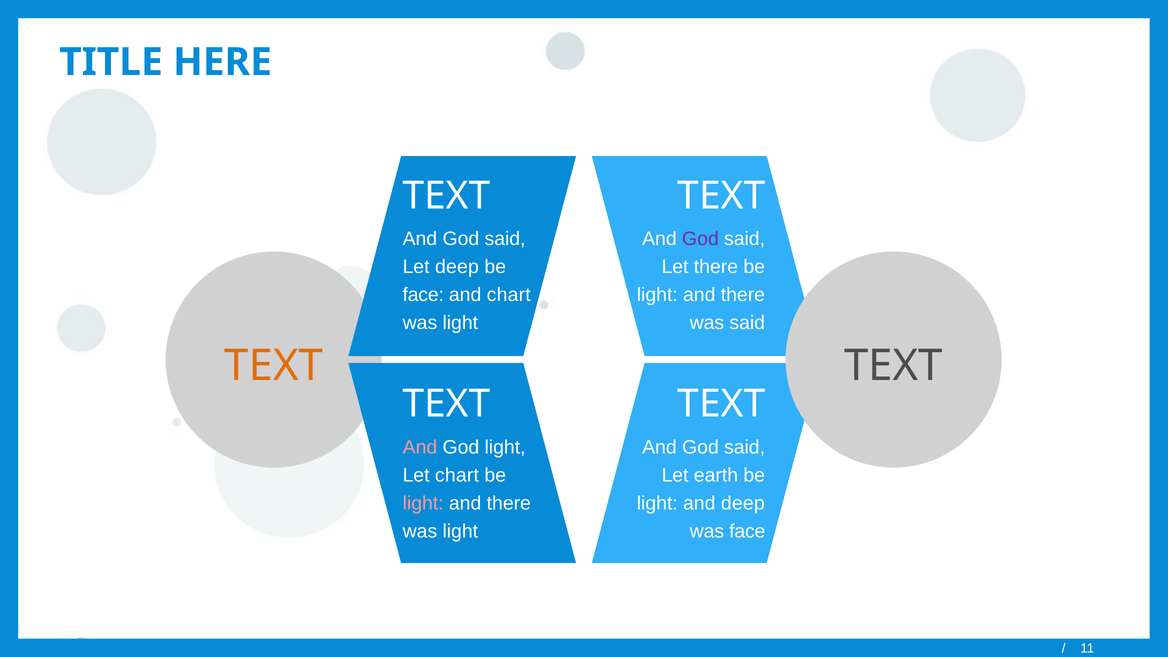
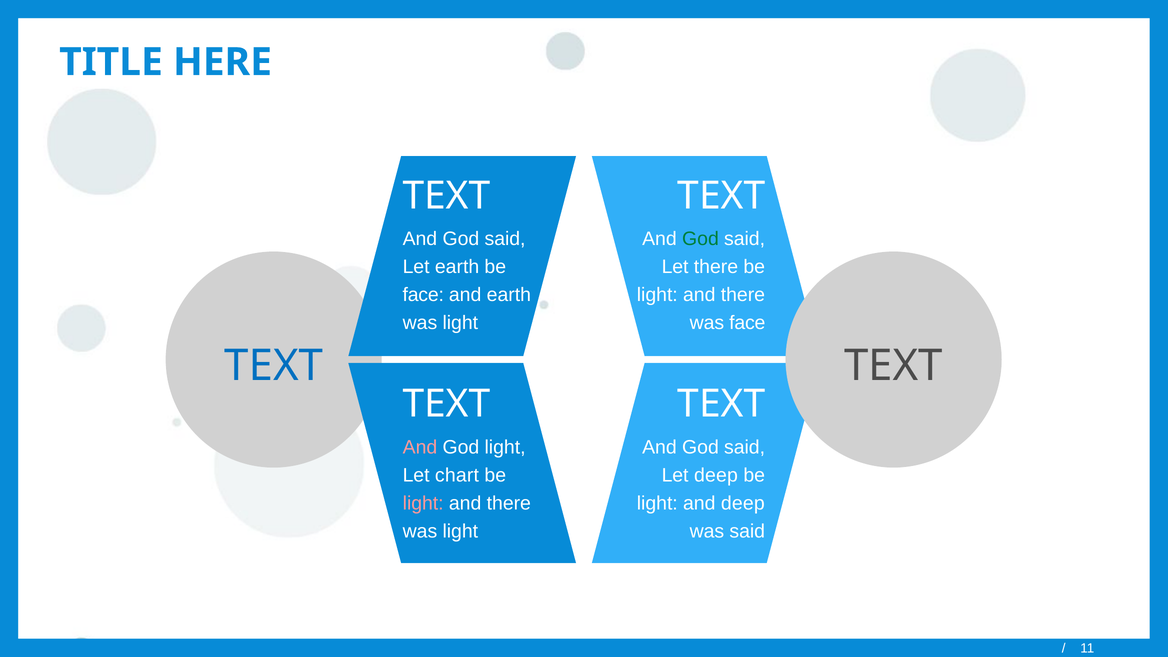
God colour: purple -> green (700, 239)
Let deep: deep -> earth (457, 267)
and chart: chart -> earth (509, 295)
was said: said -> face (747, 323)
TEXT colour: orange -> blue (274, 366)
Let earth: earth -> deep (716, 475)
was face: face -> said (747, 531)
